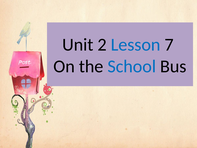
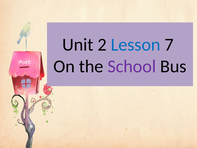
School colour: blue -> purple (132, 66)
